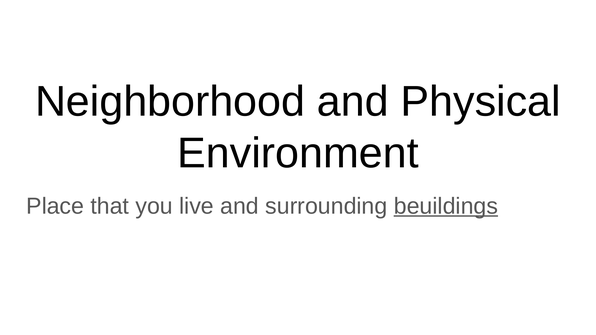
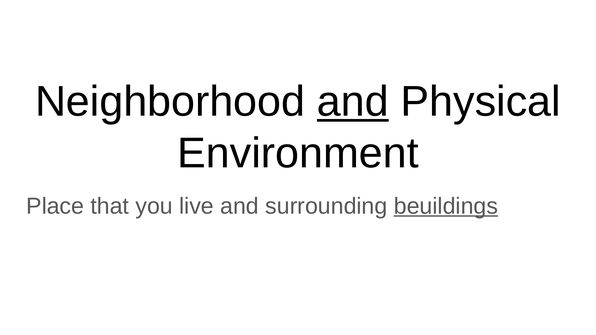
and underline: none -> present (353, 102)
